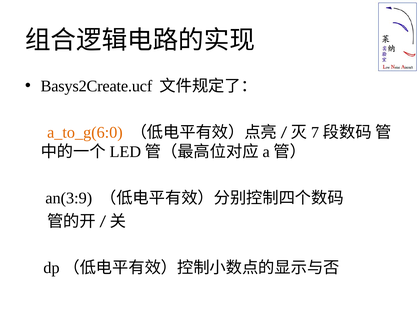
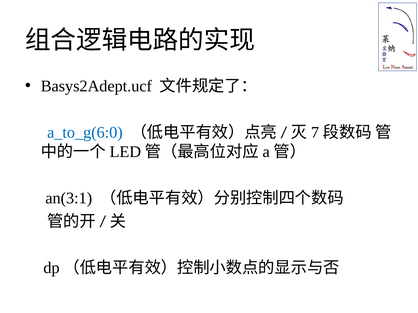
Basys2Create.ucf: Basys2Create.ucf -> Basys2Adept.ucf (96, 86)
a_to_g(6:0 colour: orange -> blue (85, 133)
an(3:9: an(3:9 -> an(3:1 (69, 199)
